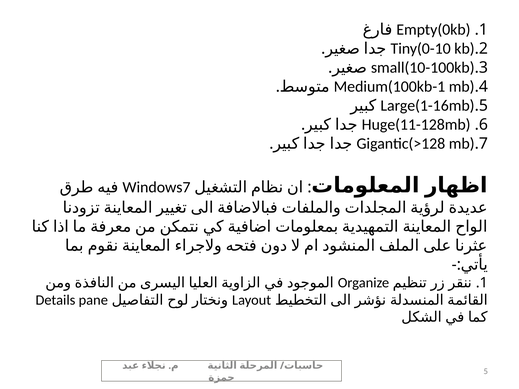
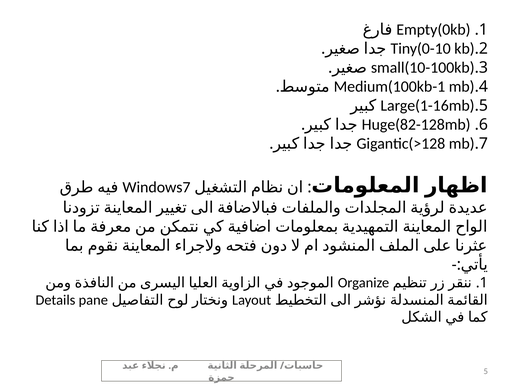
Huge(11-128mb: Huge(11-128mb -> Huge(82-128mb (416, 125)
